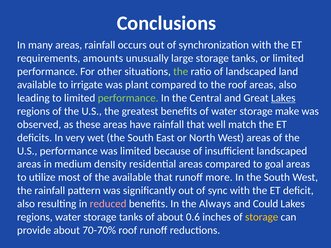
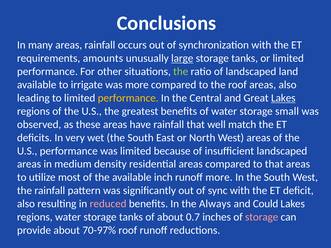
large underline: none -> present (182, 58)
was plant: plant -> more (137, 85)
performance colour: light green -> yellow (128, 98)
make: make -> small (287, 111)
to goal: goal -> that (274, 164)
available that: that -> inch (163, 178)
0.6: 0.6 -> 0.7 (193, 217)
storage colour: yellow -> pink (262, 217)
70-70%: 70-70% -> 70-97% (99, 230)
